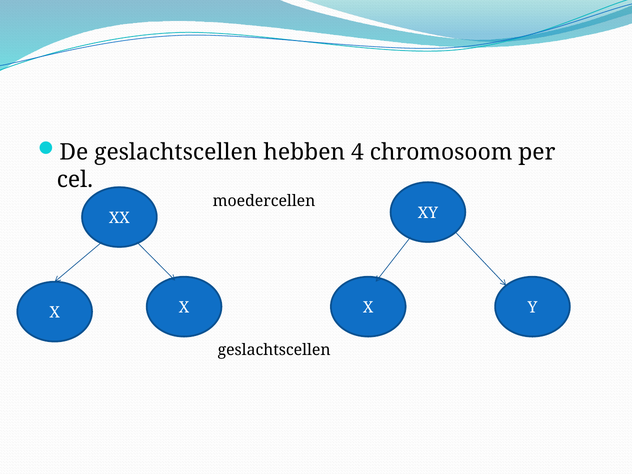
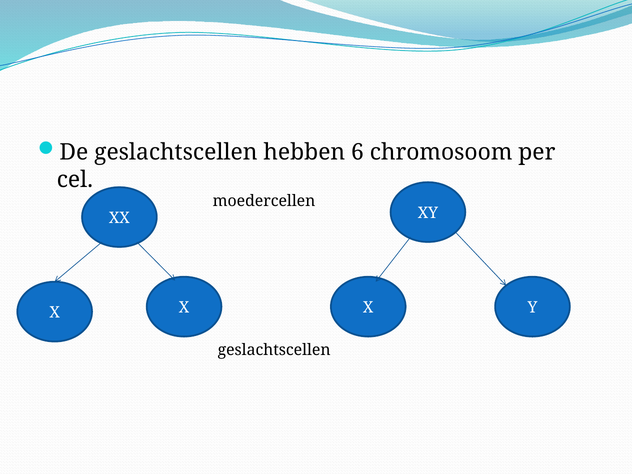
4: 4 -> 6 (357, 152)
